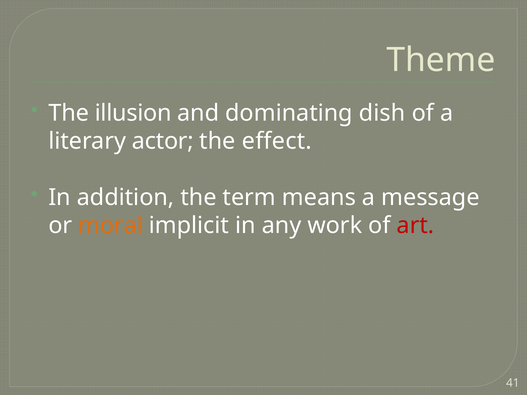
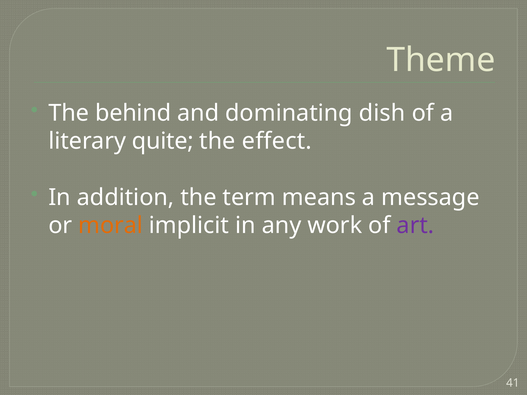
illusion: illusion -> behind (133, 113)
actor: actor -> quite (163, 141)
art colour: red -> purple (415, 226)
